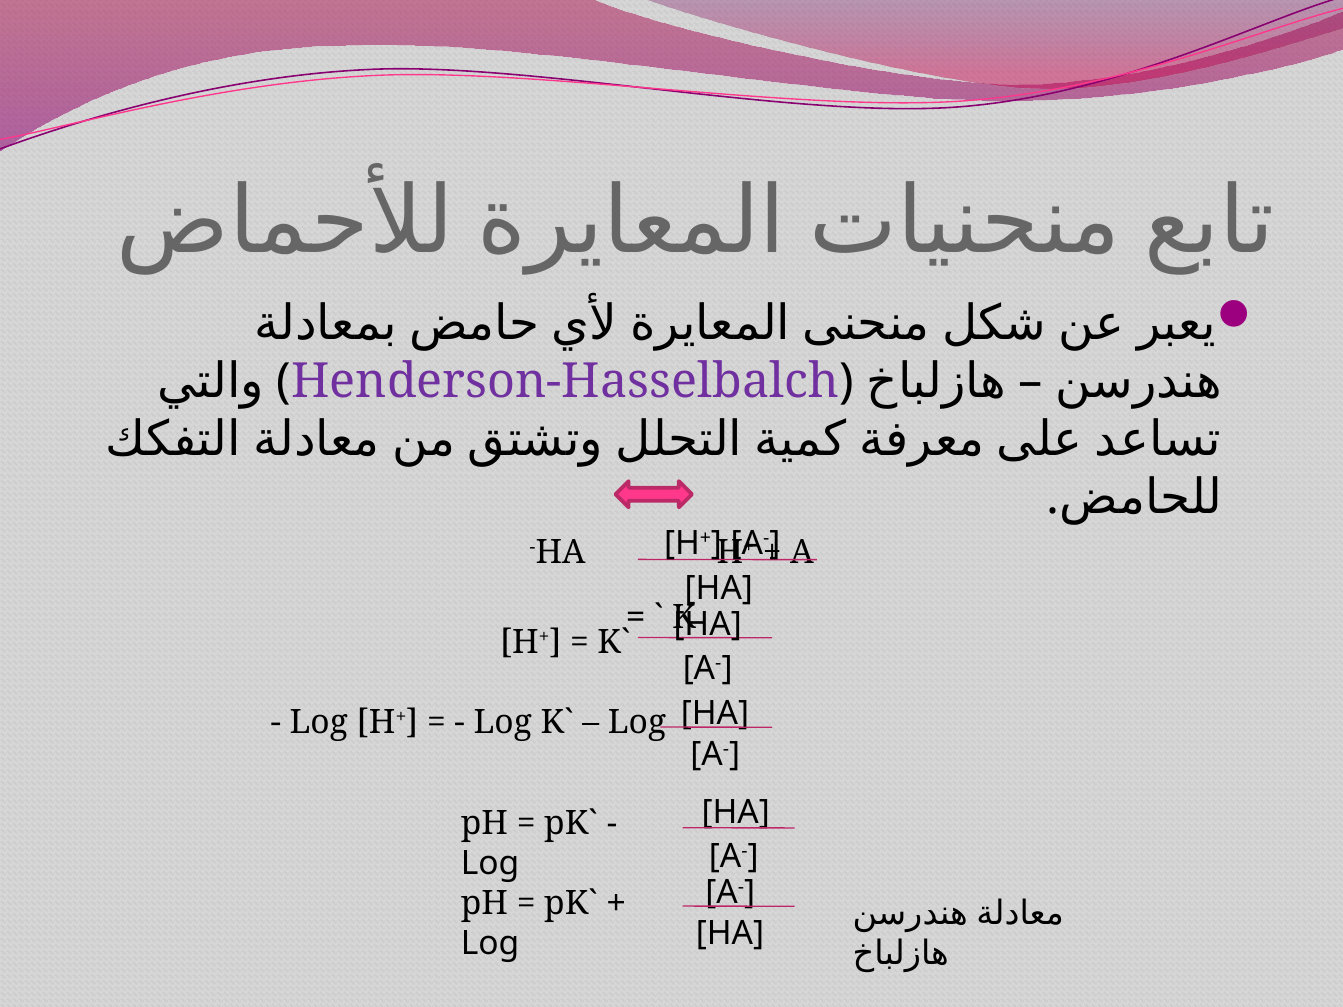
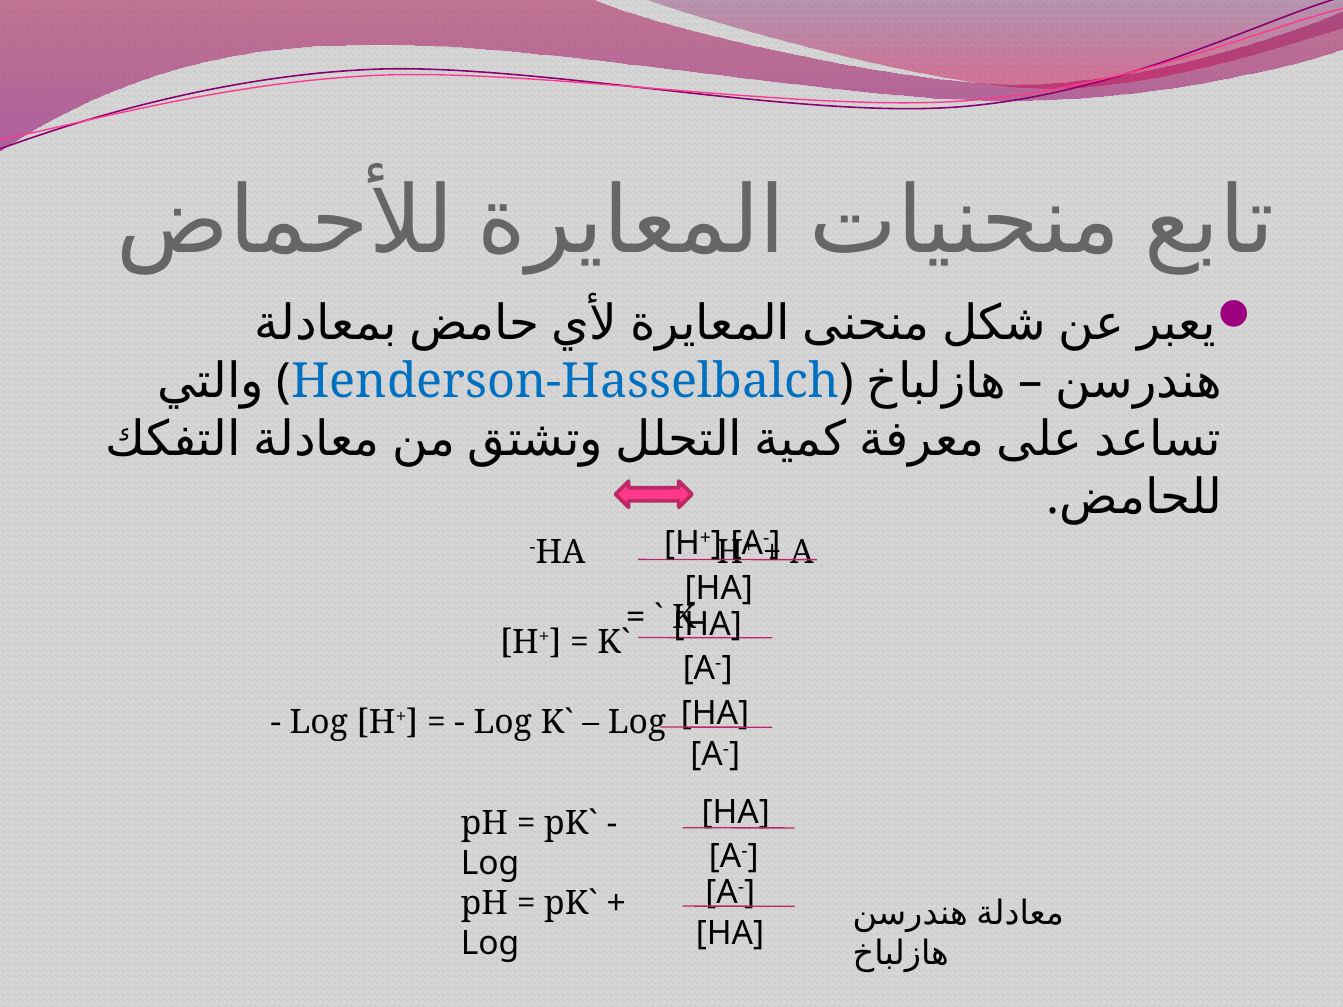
Henderson-Hasselbalch colour: purple -> blue (565, 382)
